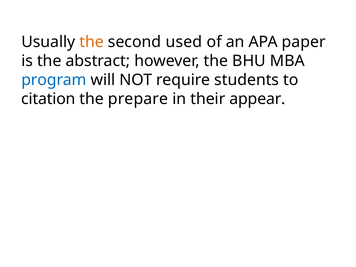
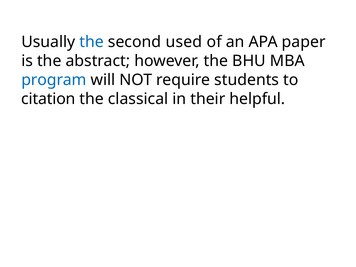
the colour: orange -> blue (92, 42)
prepare: prepare -> classical (138, 99)
appear: appear -> helpful (257, 99)
